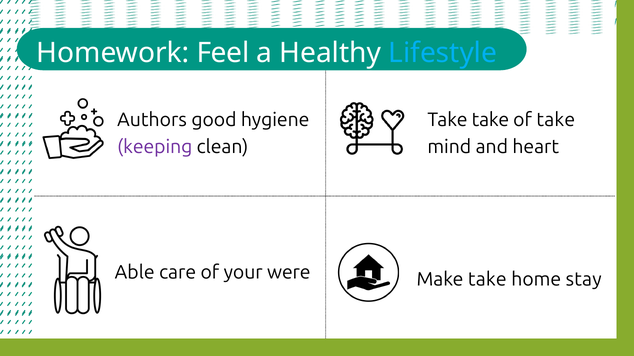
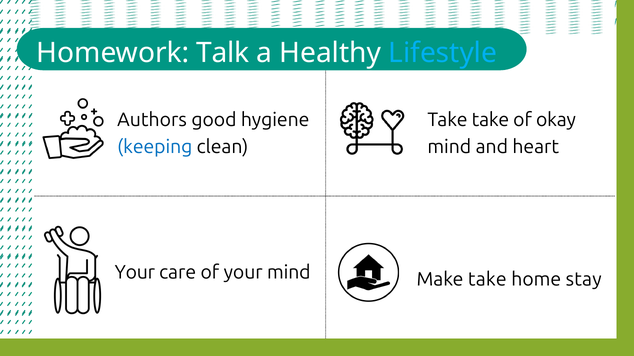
Feel: Feel -> Talk (223, 53)
of take: take -> okay (556, 120)
keeping colour: purple -> blue (155, 147)
Able: Able -> Your (135, 273)
your were: were -> mind (289, 273)
